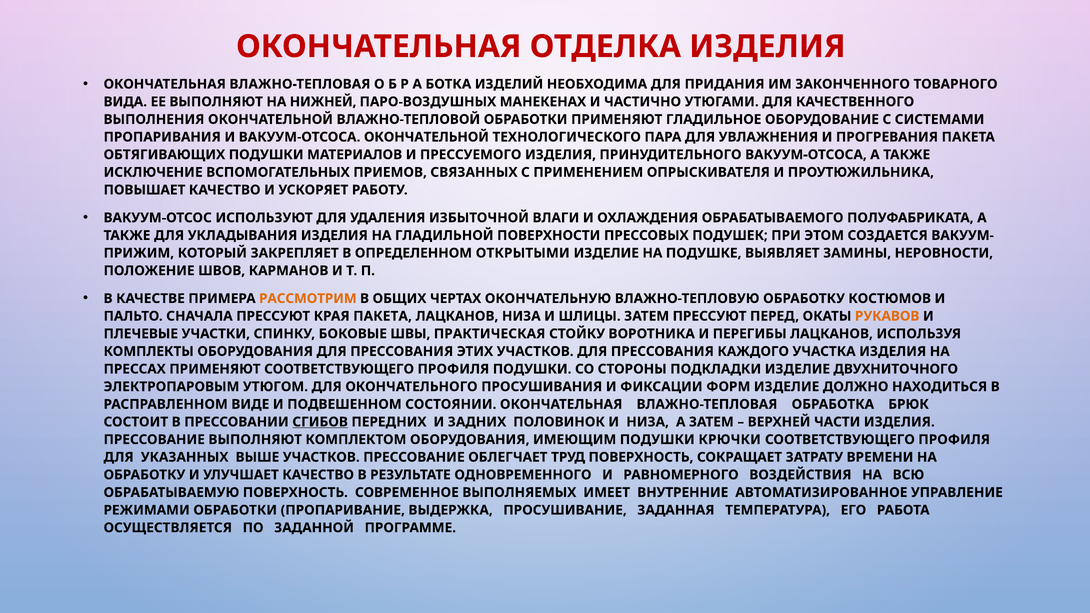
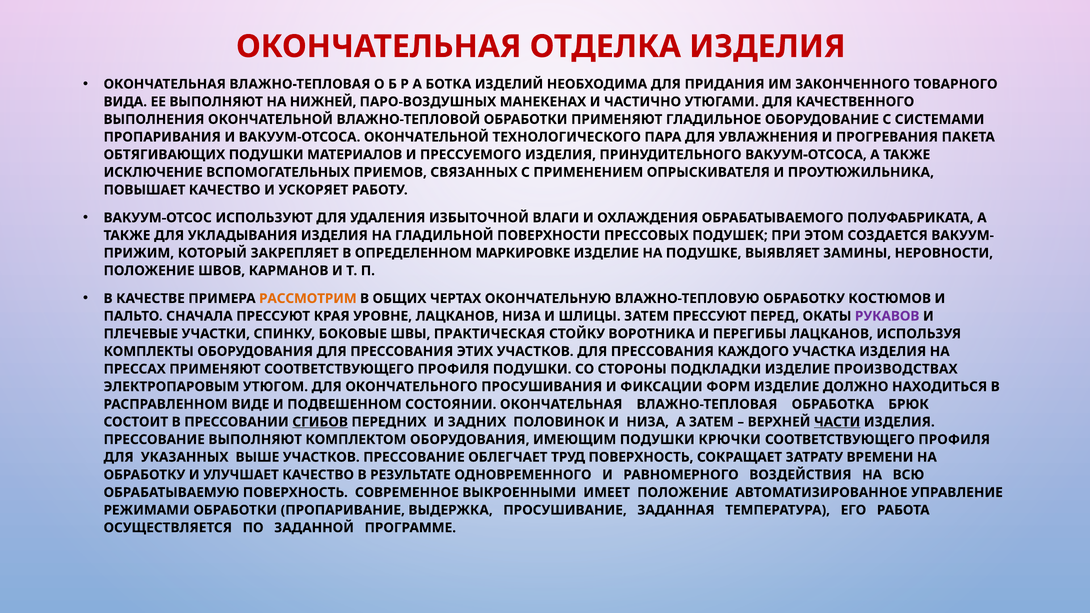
ОТКРЫТЫМИ: ОТКРЫТЫМИ -> МАРКИРОВКЕ (523, 253)
КРАЯ ПАКЕТА: ПАКЕТА -> УРОВНЕ (383, 316)
РУКАВОВ colour: orange -> purple (887, 316)
ДВУХНИТОЧНОГО: ДВУХНИТОЧНОГО -> ПРОИЗВОДСТВАХ (896, 369)
ЧАСТИ underline: none -> present (837, 422)
ВЫПОЛНЯЕМЫХ: ВЫПОЛНЯЕМЫХ -> ВЫКРОЕННЫМИ (519, 493)
ИМЕЕТ ВНУТРЕННИЕ: ВНУТРЕННИЕ -> ПОЛОЖЕНИЕ (683, 493)
